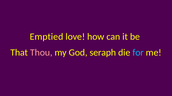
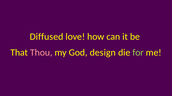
Emptied: Emptied -> Diffused (47, 37)
seraph: seraph -> design (103, 53)
for colour: light blue -> light green (138, 53)
